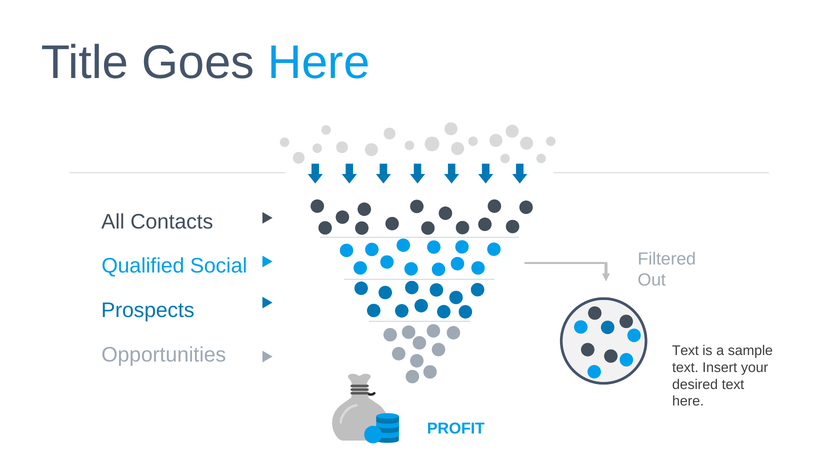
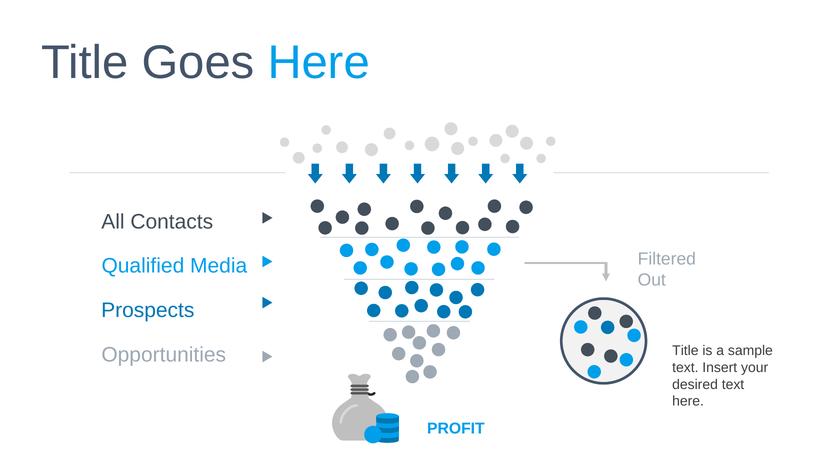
Social: Social -> Media (219, 266)
Text: Text -> Title (685, 351)
